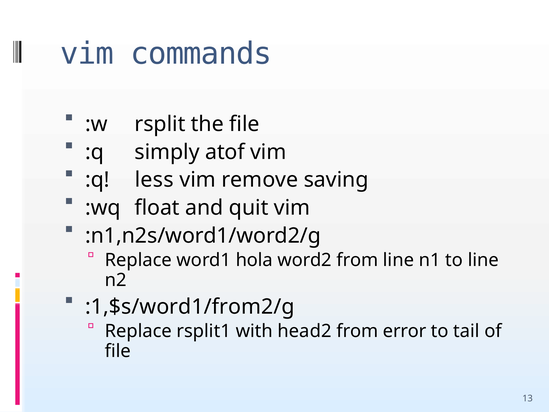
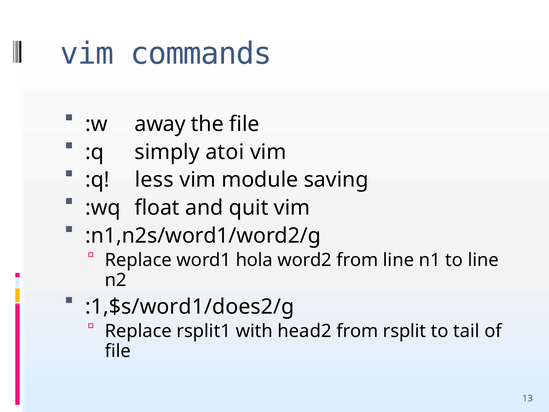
rsplit: rsplit -> away (160, 124)
atof: atof -> atoi (225, 152)
remove: remove -> module (260, 180)
:1,$s/word1/from2/g: :1,$s/word1/from2/g -> :1,$s/word1/does2/g (190, 306)
error: error -> rsplit (405, 331)
